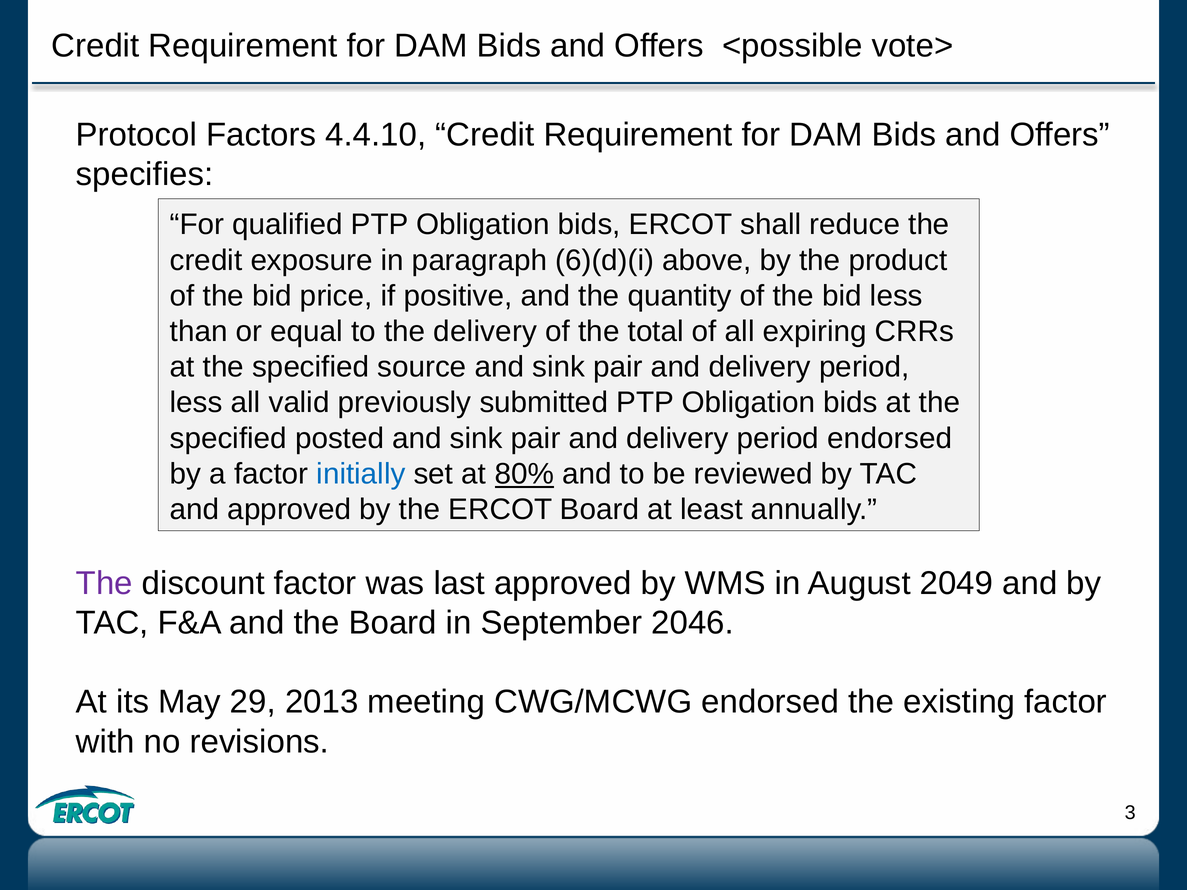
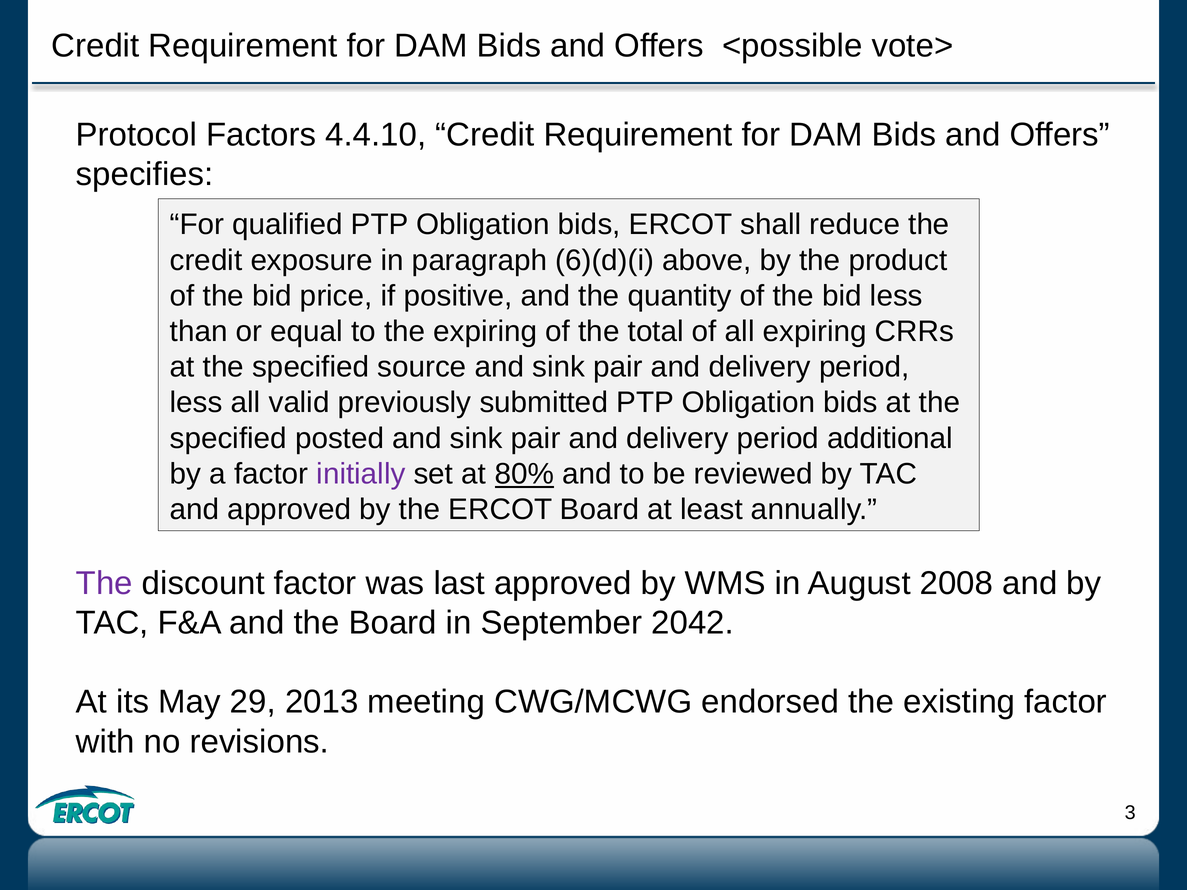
the delivery: delivery -> expiring (485, 332)
period endorsed: endorsed -> additional (890, 438)
initially colour: blue -> purple (361, 474)
2049: 2049 -> 2008 (956, 584)
2046: 2046 -> 2042 (693, 623)
